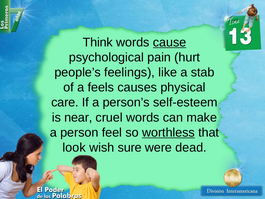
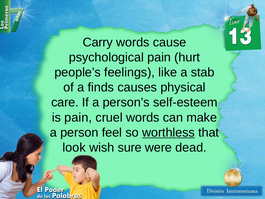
Think: Think -> Carry (98, 42)
cause underline: present -> none (170, 42)
feels: feels -> finds (101, 87)
is near: near -> pain (78, 117)
